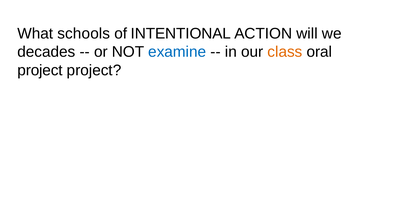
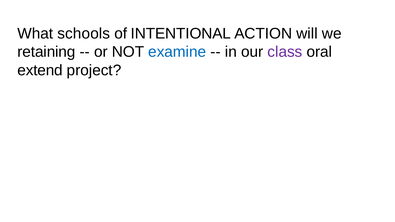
decades: decades -> retaining (46, 52)
class colour: orange -> purple (285, 52)
project: project -> extend (40, 70)
